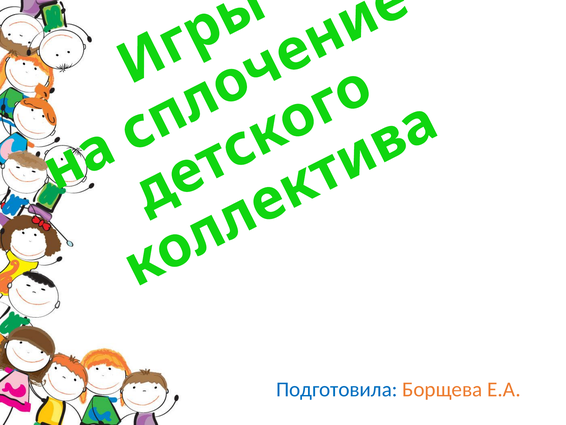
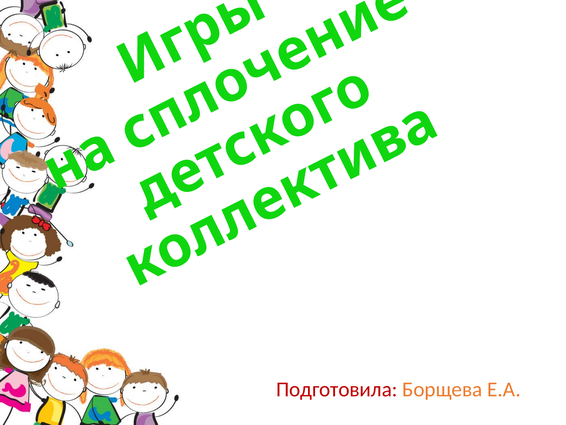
Подготовила colour: blue -> red (337, 389)
